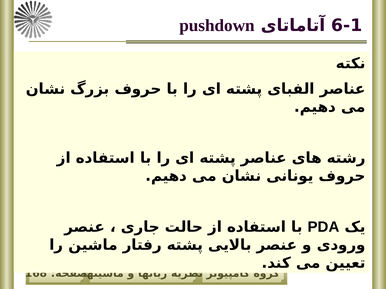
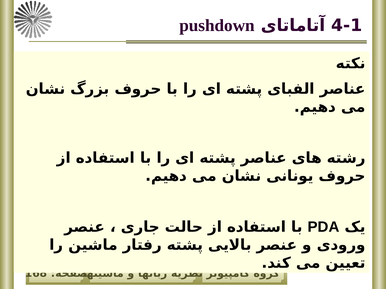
6-1: 6-1 -> 4-1 (347, 25)
